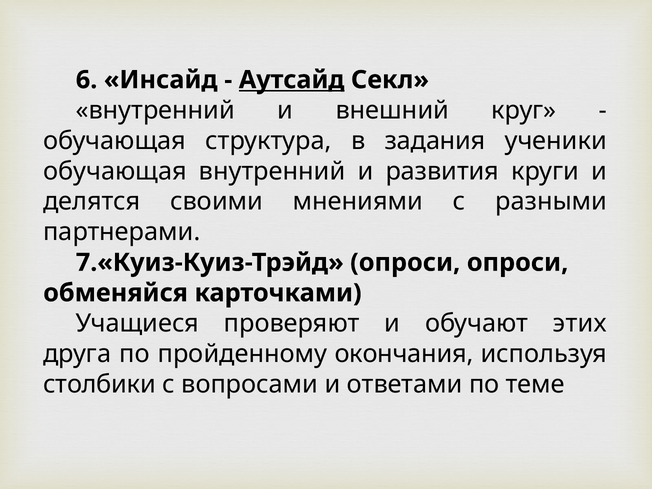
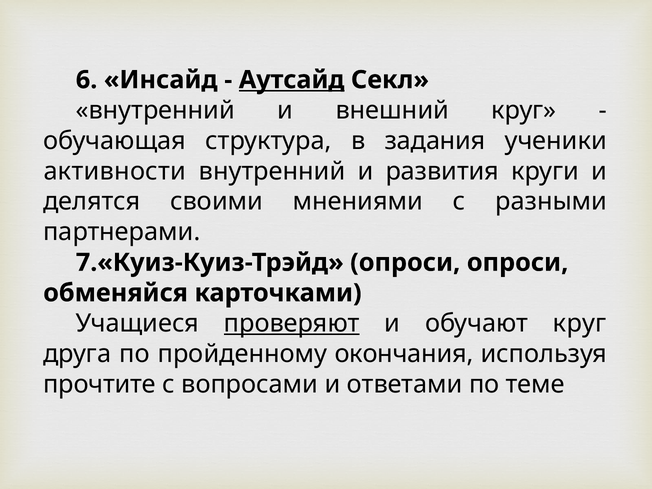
обучающая: обучающая -> активности (115, 171)
проверяют underline: none -> present (292, 323)
обучают этих: этих -> круг (580, 323)
столбики: столбики -> прочтите (100, 384)
